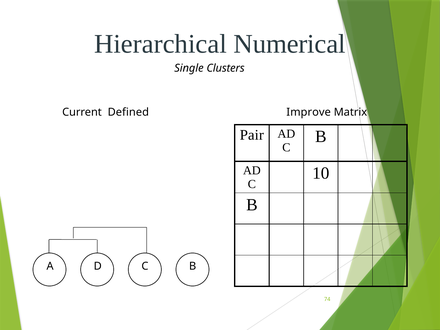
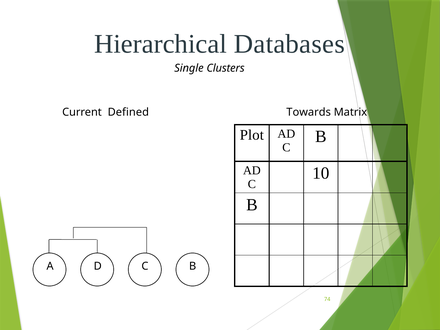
Numerical: Numerical -> Databases (289, 44)
Improve: Improve -> Towards (309, 112)
Pair: Pair -> Plot (252, 135)
